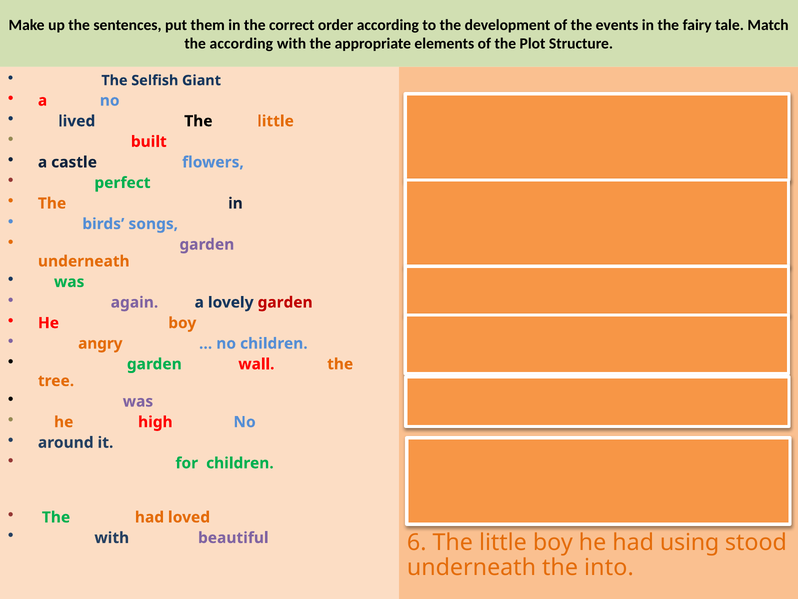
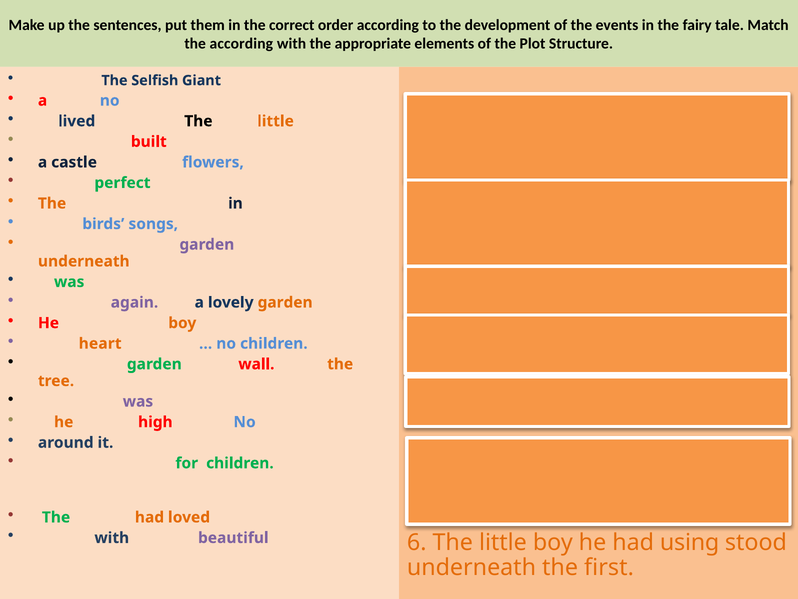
garden colour: red -> orange (285, 302)
angry: angry -> heart (100, 343)
into: into -> first (609, 567)
